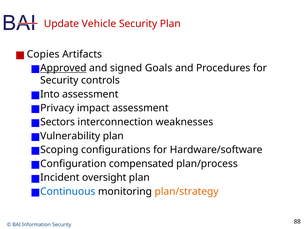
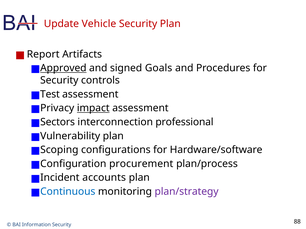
Copies: Copies -> Report (43, 54)
Into: Into -> Test (50, 94)
impact underline: none -> present (93, 108)
weaknesses: weaknesses -> professional (184, 122)
compensated: compensated -> procurement (141, 164)
oversight: oversight -> accounts (104, 178)
plan/strategy colour: orange -> purple (187, 192)
